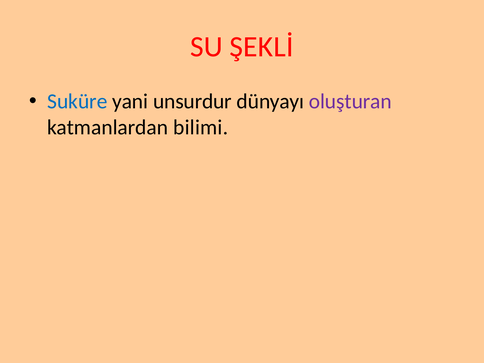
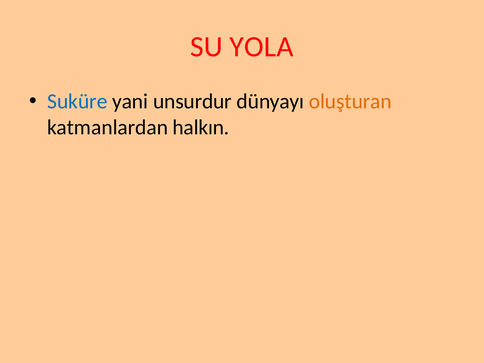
ŞEKLİ: ŞEKLİ -> YOLA (261, 47)
oluşturan colour: purple -> orange (350, 102)
bilimi: bilimi -> halkın (201, 127)
